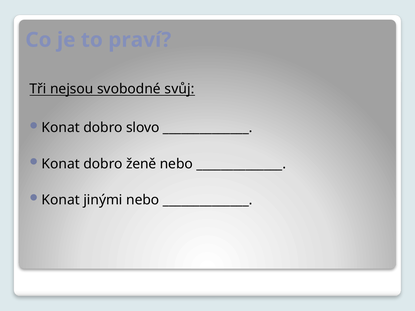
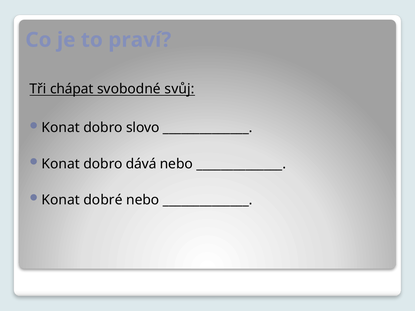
nejsou: nejsou -> chápat (72, 89)
ženě: ženě -> dává (141, 164)
jinými: jinými -> dobré (103, 200)
